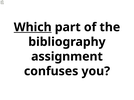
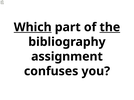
the underline: none -> present (110, 27)
